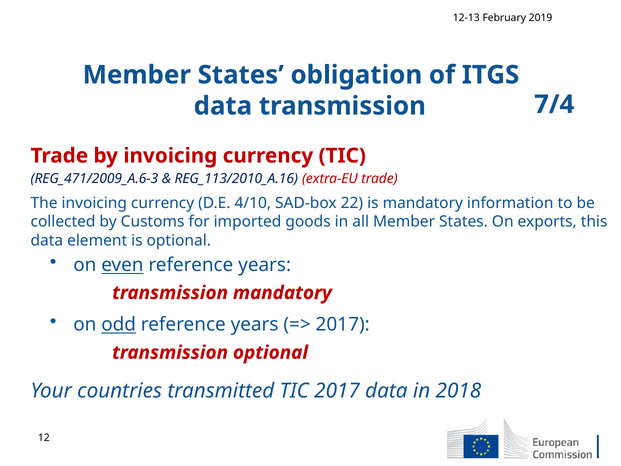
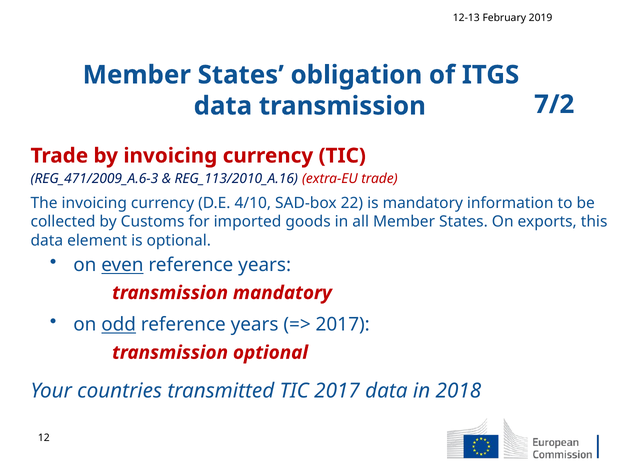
7/4: 7/4 -> 7/2 (554, 104)
